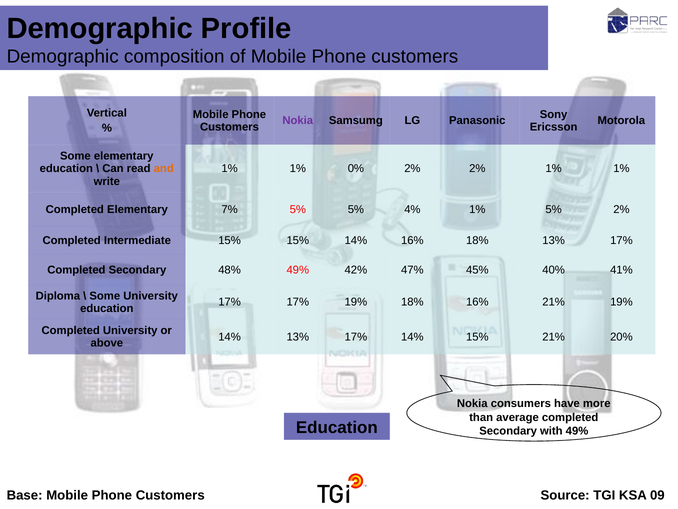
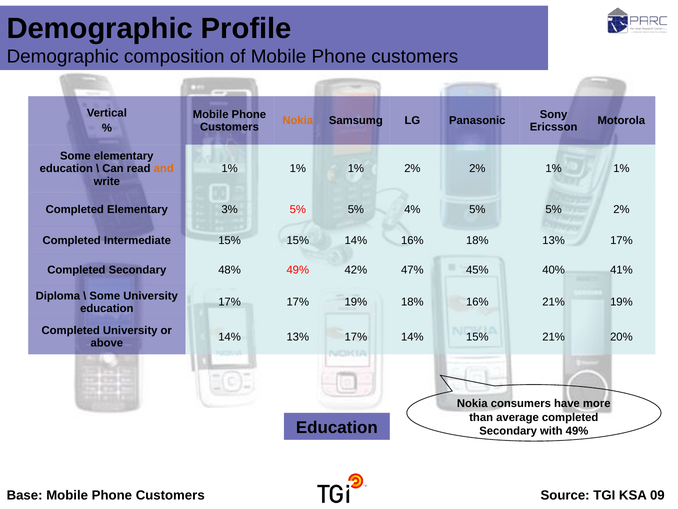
Nokia colour: purple -> orange (298, 121)
1% 1% 0%: 0% -> 1% (356, 168)
7%: 7% -> 3% (230, 209)
4% 1%: 1% -> 5% (477, 209)
